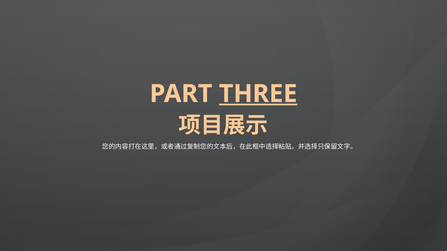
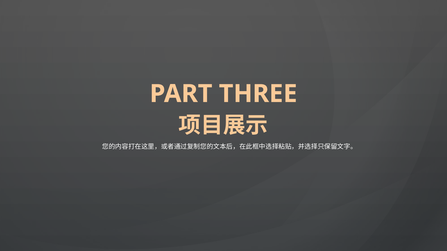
THREE underline: present -> none (258, 94)
